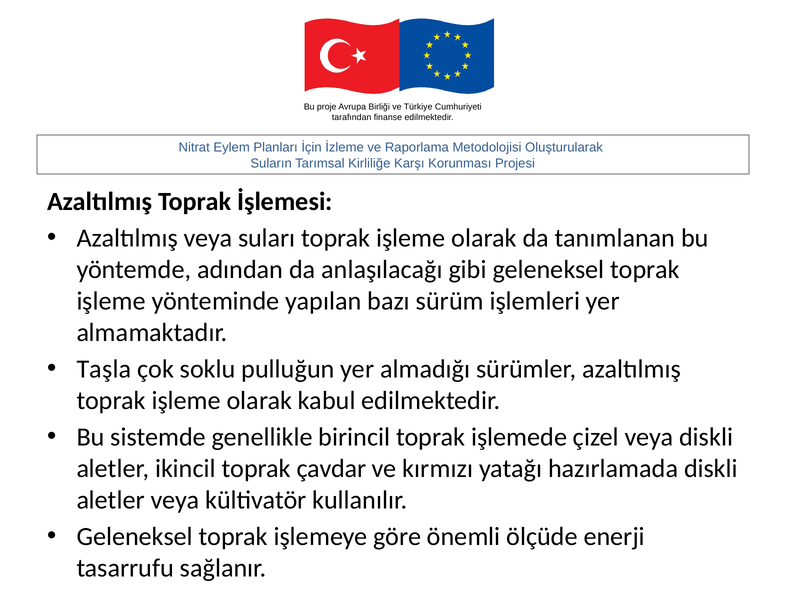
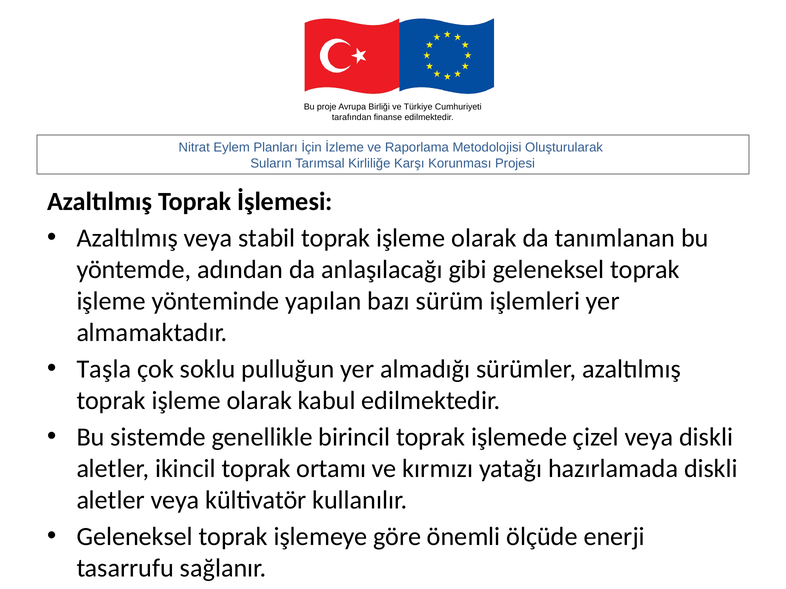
suları: suları -> stabil (267, 238)
çavdar: çavdar -> ortamı (331, 469)
